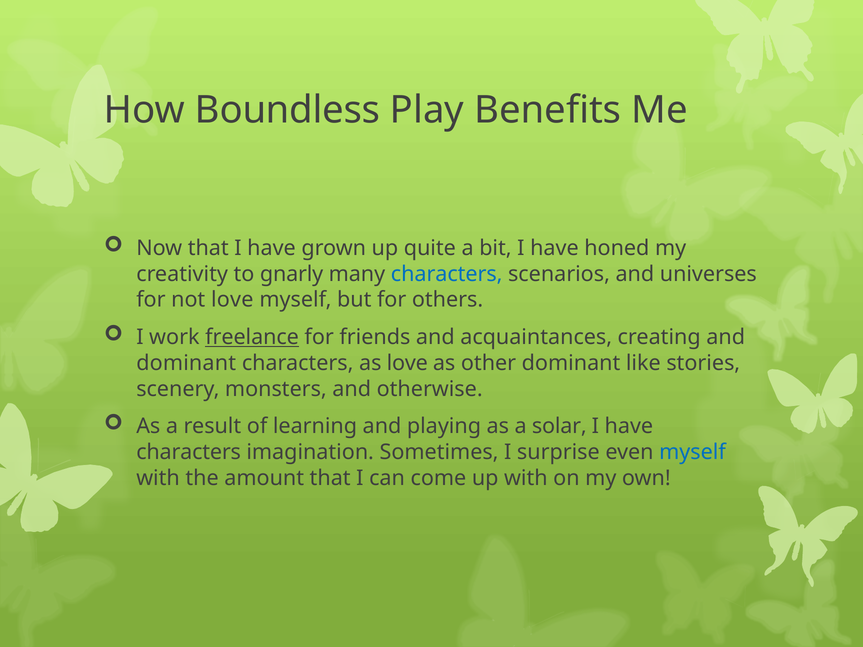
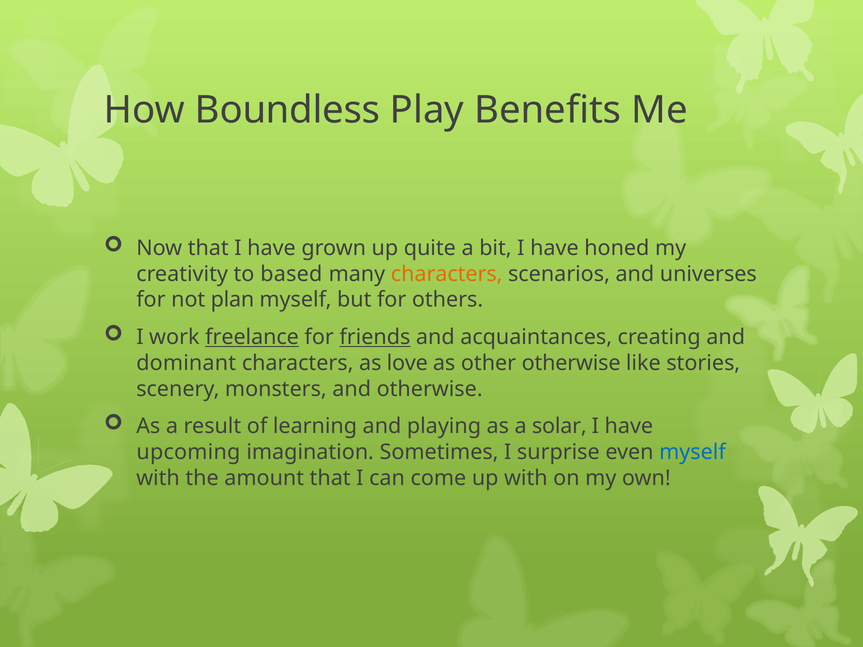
gnarly: gnarly -> based (291, 274)
characters colour: blue -> orange (447, 274)
not love: love -> plan (232, 300)
friends underline: none -> present (375, 337)
other dominant: dominant -> otherwise (571, 363)
characters: characters -> upcoming (188, 452)
